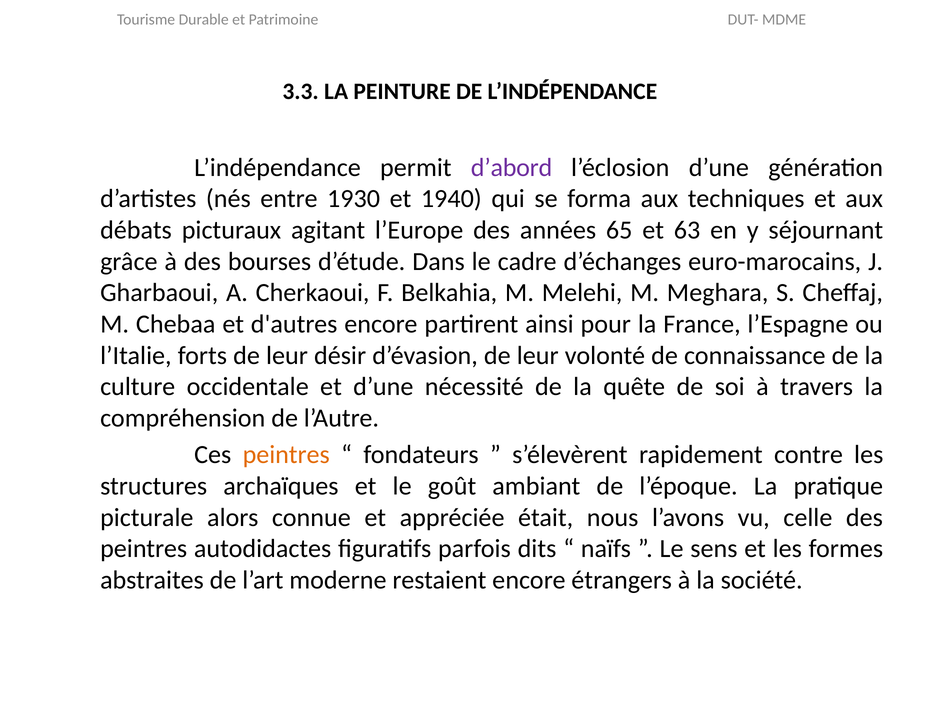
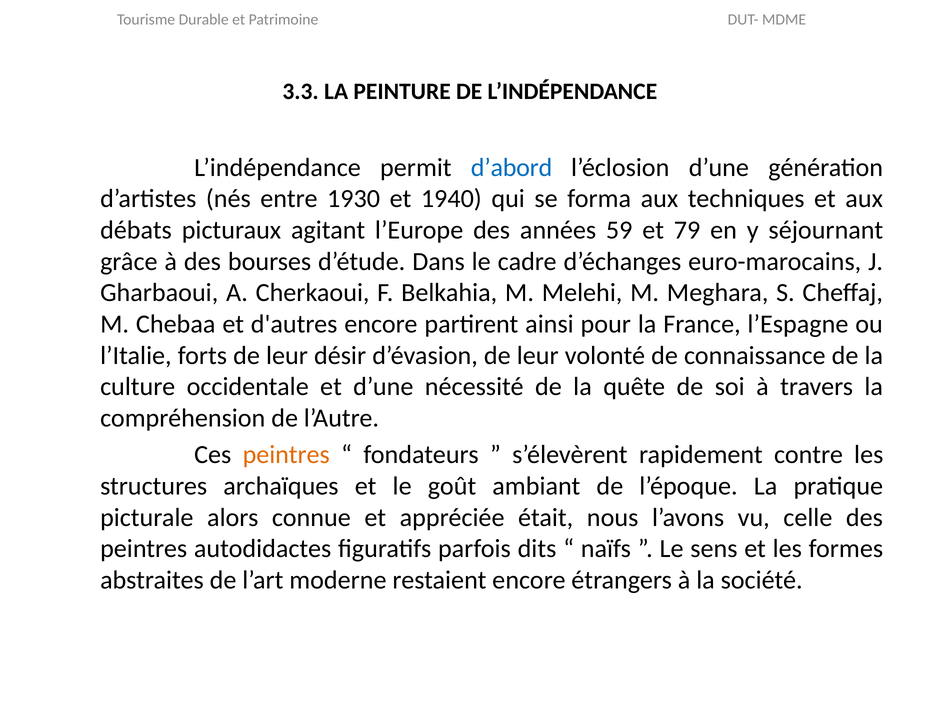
d’abord colour: purple -> blue (512, 167)
65: 65 -> 59 (619, 230)
63: 63 -> 79 (687, 230)
